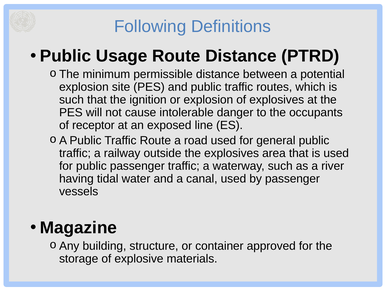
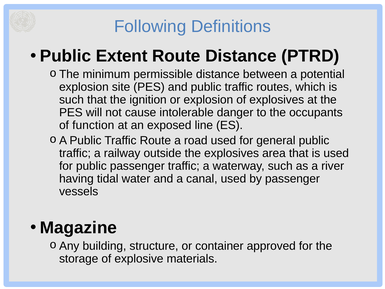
Usage: Usage -> Extent (122, 56)
receptor: receptor -> function (93, 125)
